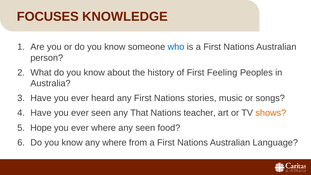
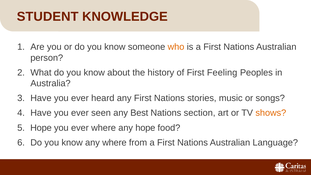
FOCUSES: FOCUSES -> STUDENT (48, 17)
who colour: blue -> orange (176, 47)
That: That -> Best (139, 113)
teacher: teacher -> section (200, 113)
any seen: seen -> hope (145, 128)
